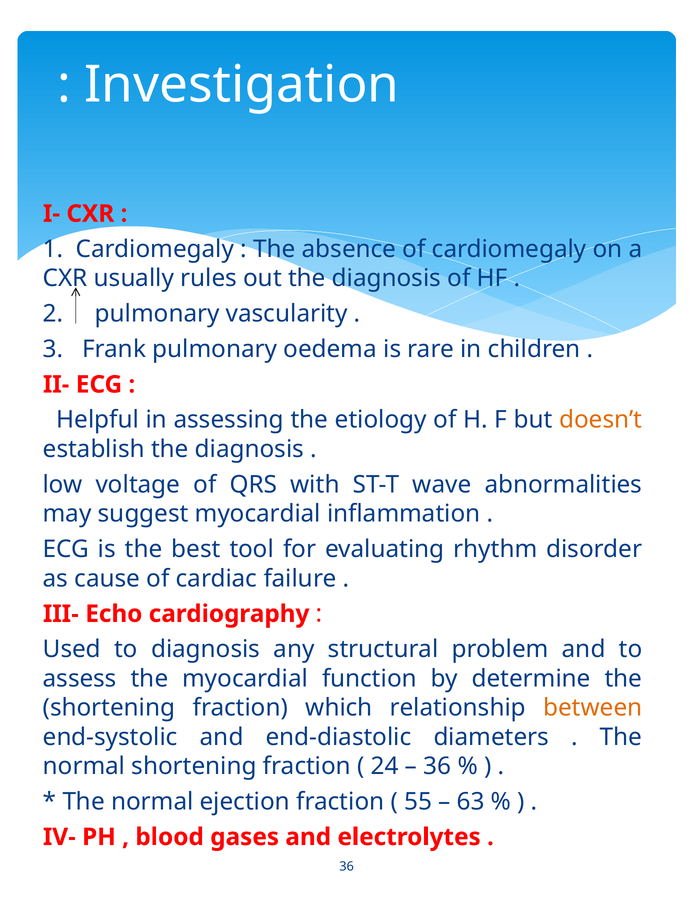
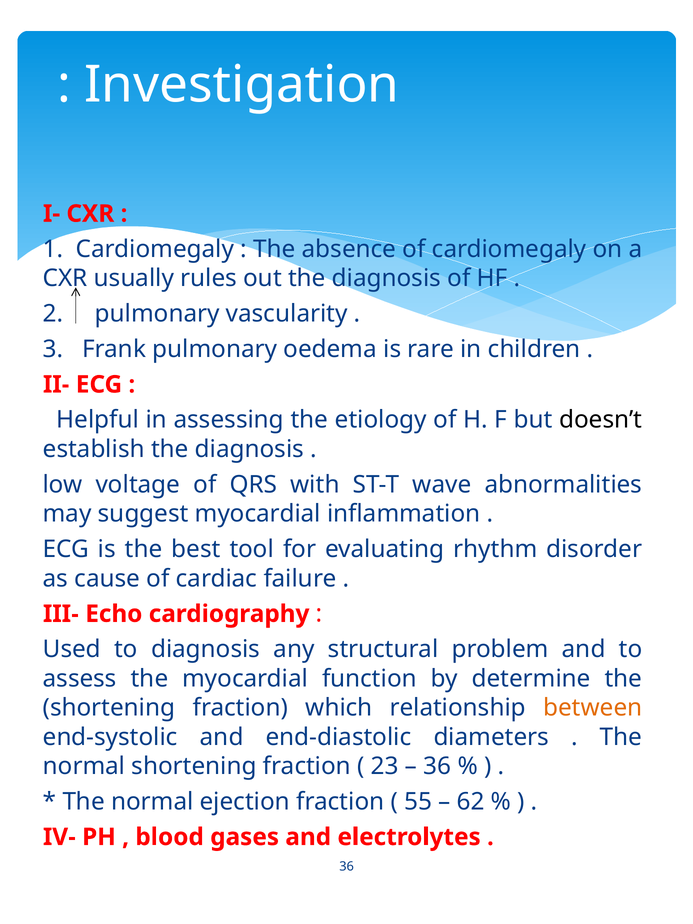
doesn’t colour: orange -> black (601, 420)
24: 24 -> 23 (385, 766)
63: 63 -> 62 (471, 802)
